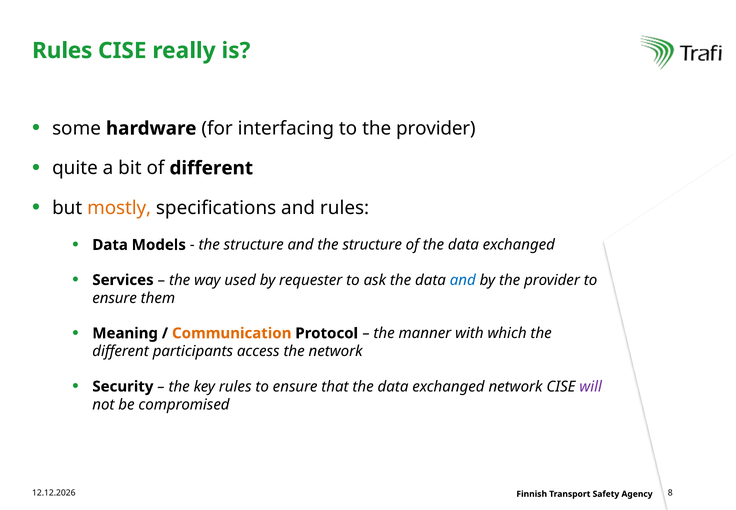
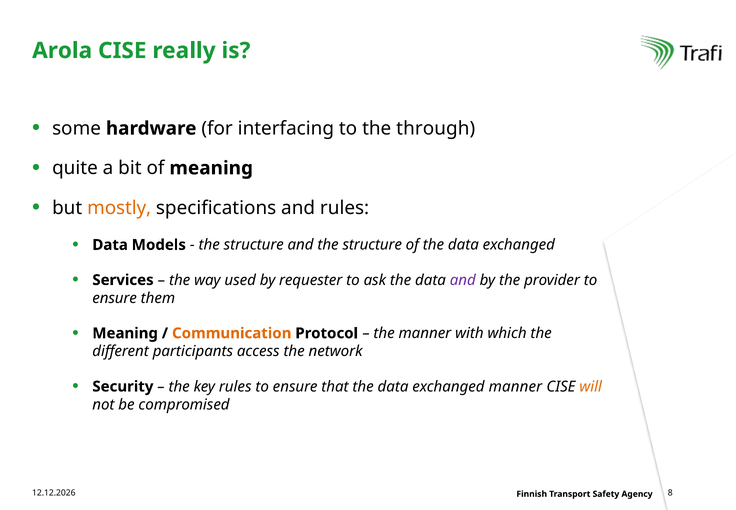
Rules: Rules -> Arola (62, 51)
to the provider: provider -> through (436, 128)
of different: different -> meaning (211, 168)
and colour: blue -> purple (463, 280)
exchanged network: network -> manner (515, 386)
will colour: purple -> orange (591, 386)
